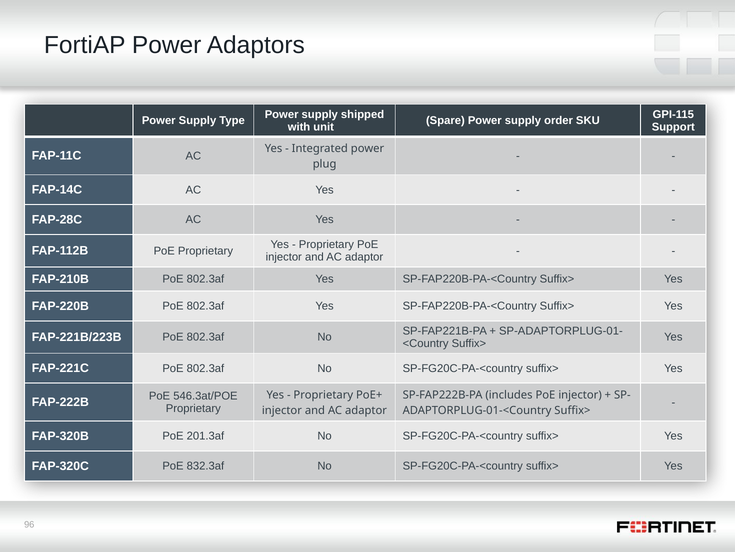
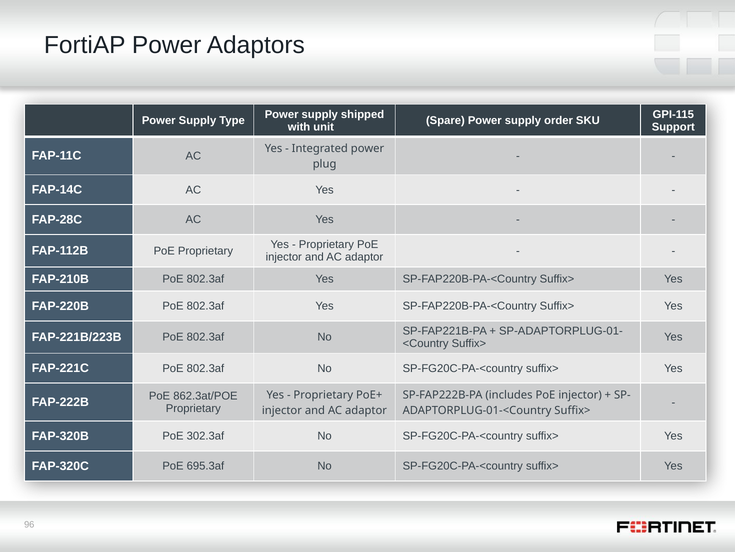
546.3at/POE: 546.3at/POE -> 862.3at/POE (205, 396)
201.3af: 201.3af -> 302.3af (205, 436)
832.3af: 832.3af -> 695.3af (205, 465)
